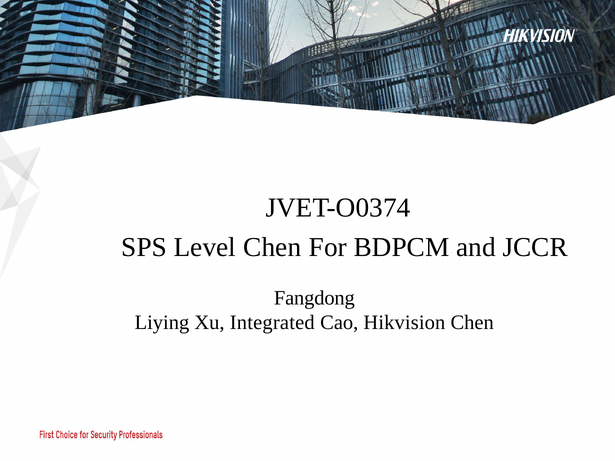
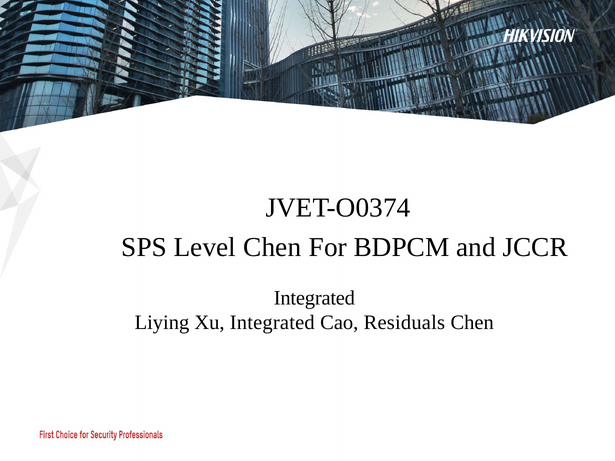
Fangdong: Fangdong -> Integrated (314, 298)
Hikvision: Hikvision -> Residuals (404, 323)
